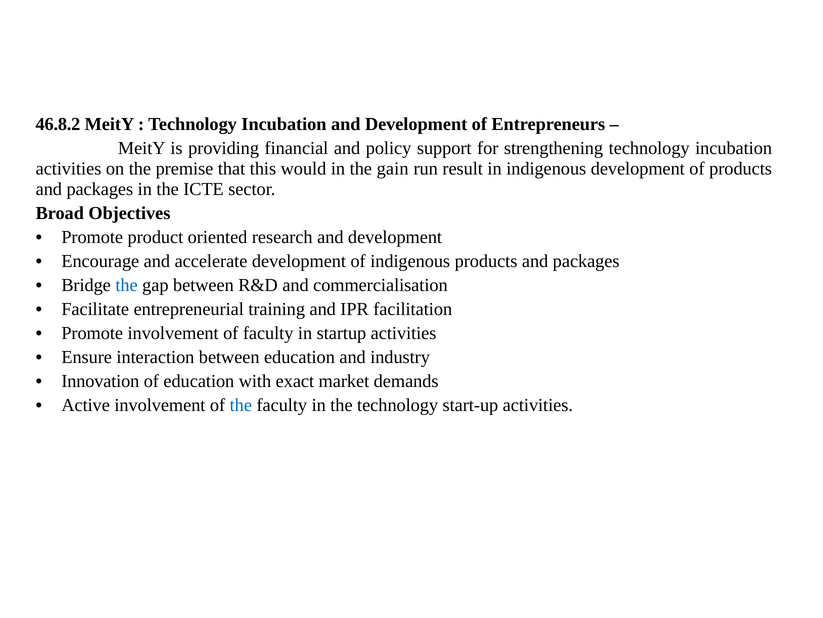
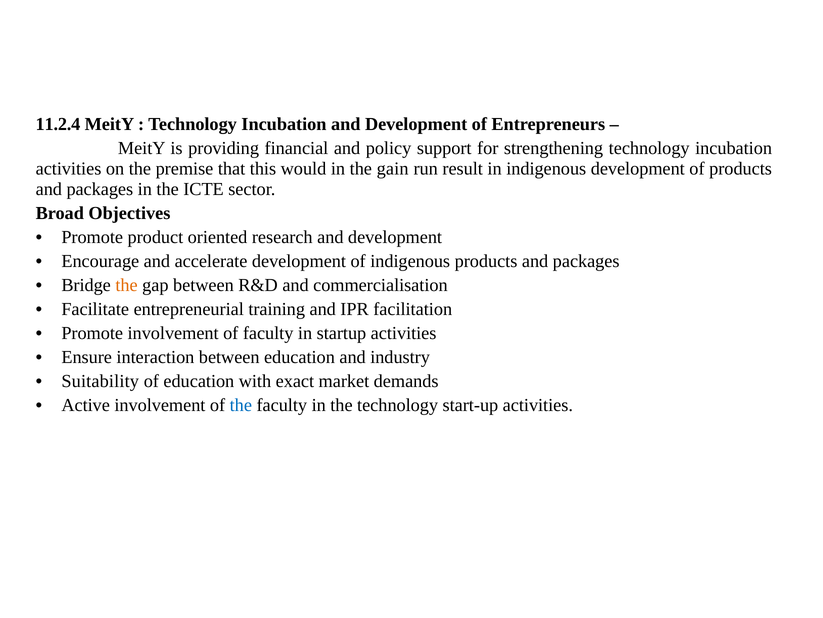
46.8.2: 46.8.2 -> 11.2.4 (58, 124)
the colour: blue -> orange (127, 285)
Innovation: Innovation -> Suitability (100, 381)
